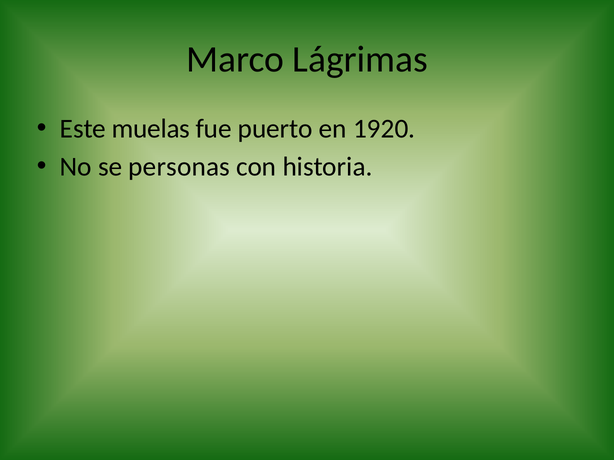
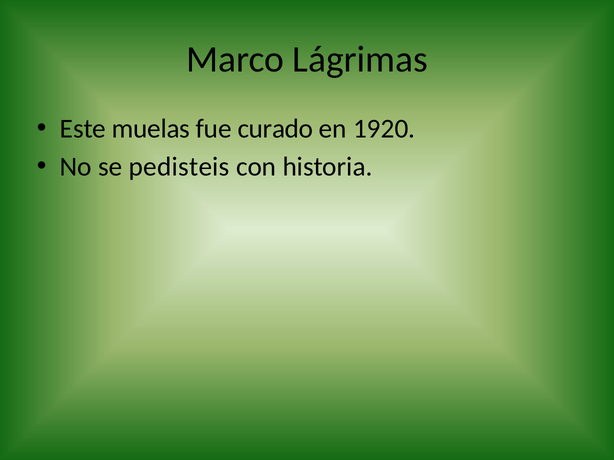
puerto: puerto -> curado (275, 129)
personas: personas -> pedisteis (179, 167)
